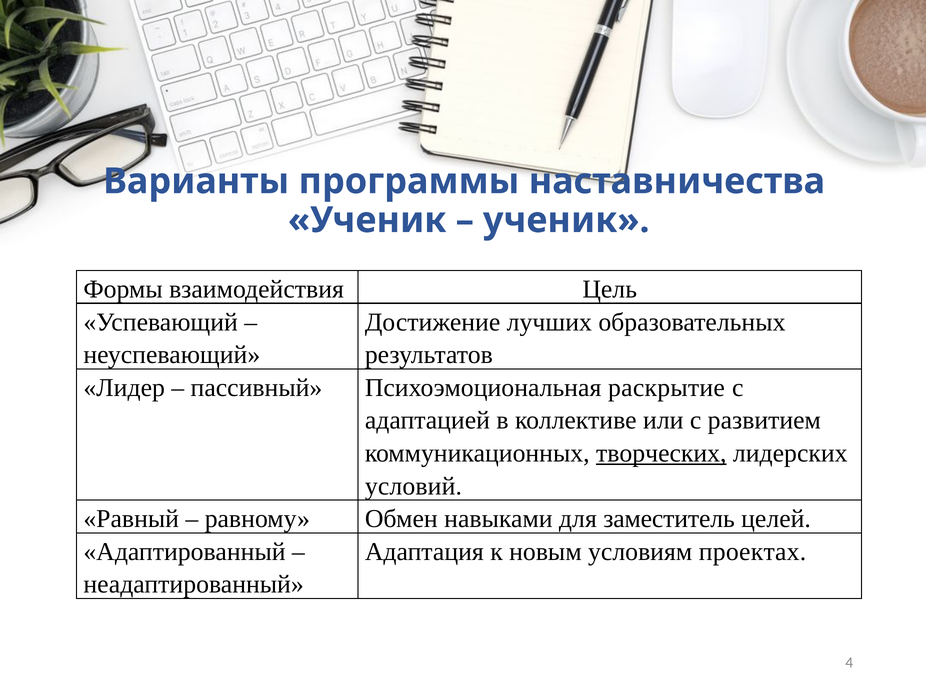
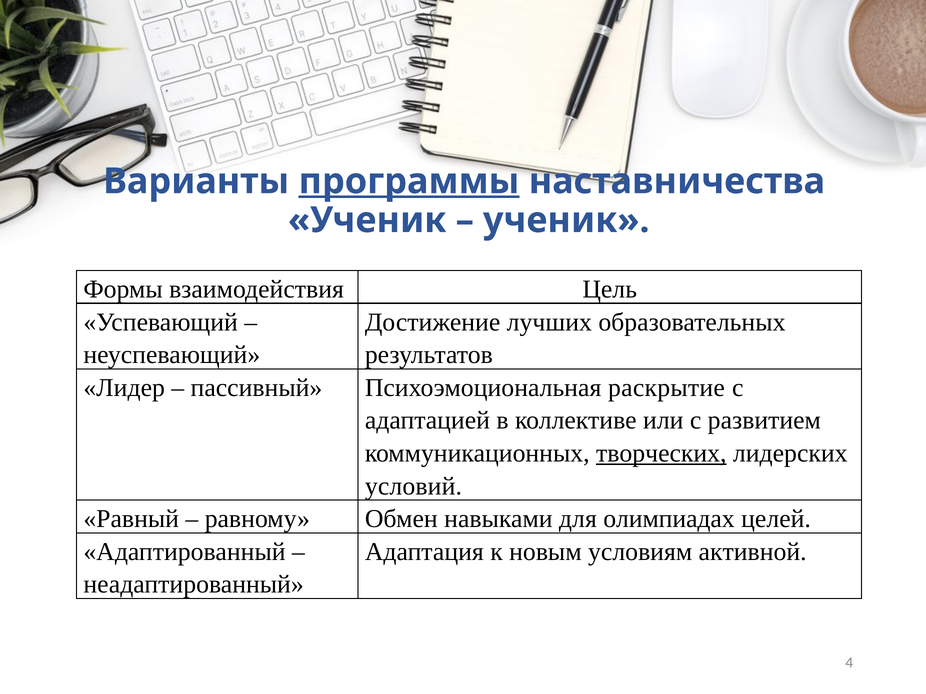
программы underline: none -> present (409, 181)
заместитель: заместитель -> олимпиадах (669, 519)
проектах: проектах -> активной (753, 552)
